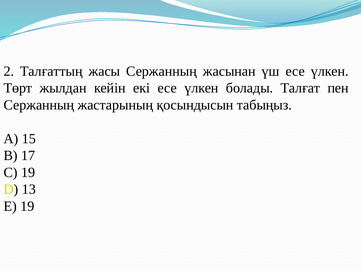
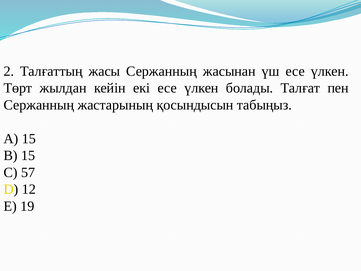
В 17: 17 -> 15 (28, 155)
С 19: 19 -> 57 (28, 172)
13: 13 -> 12 (29, 189)
